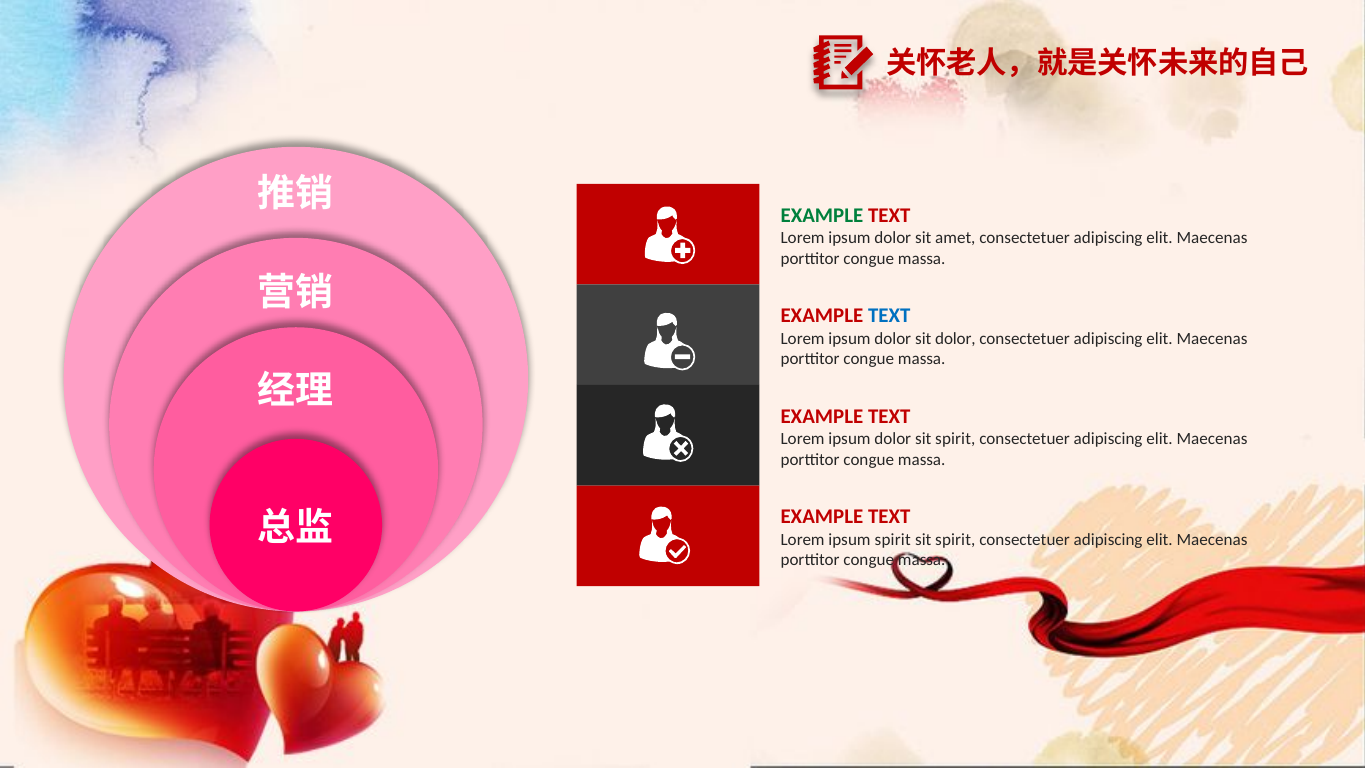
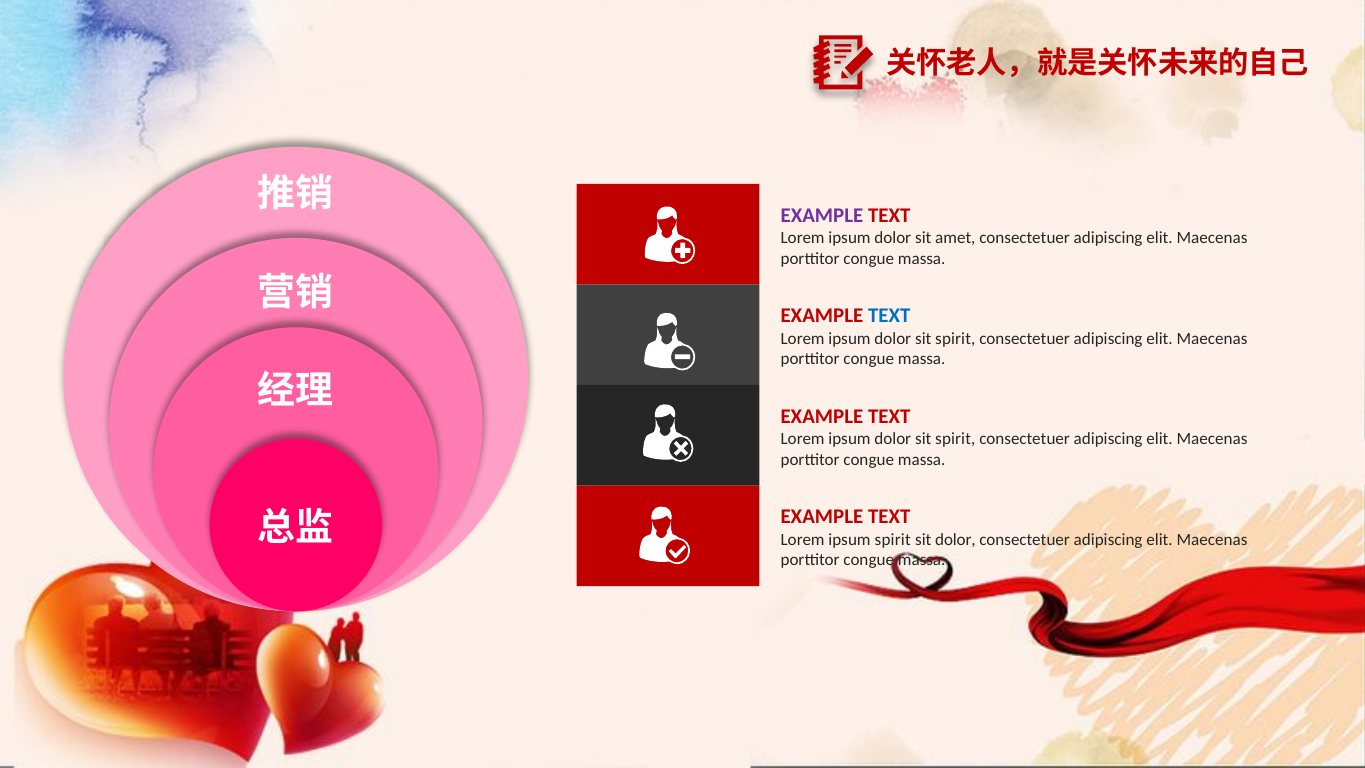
EXAMPLE colour: green -> purple (822, 215)
dolor: dolor -> spirit (955, 338)
spirit: spirit -> dolor (955, 539)
